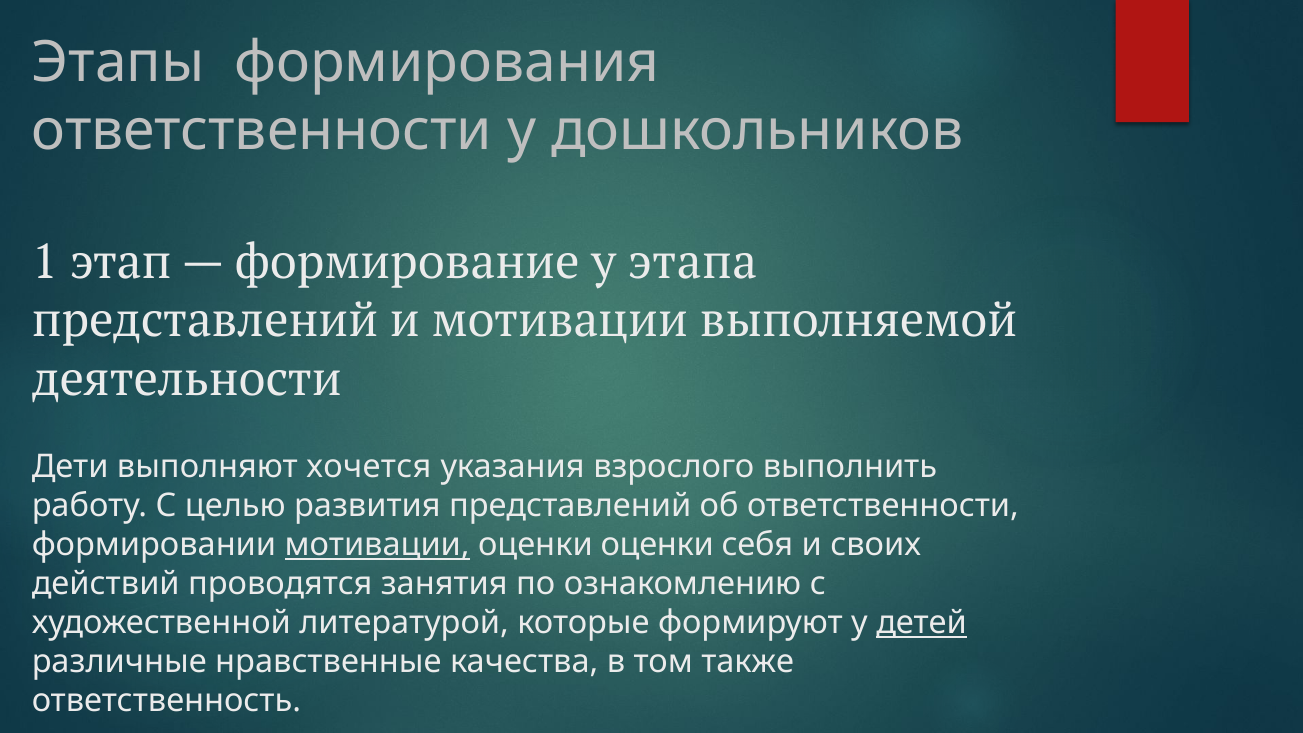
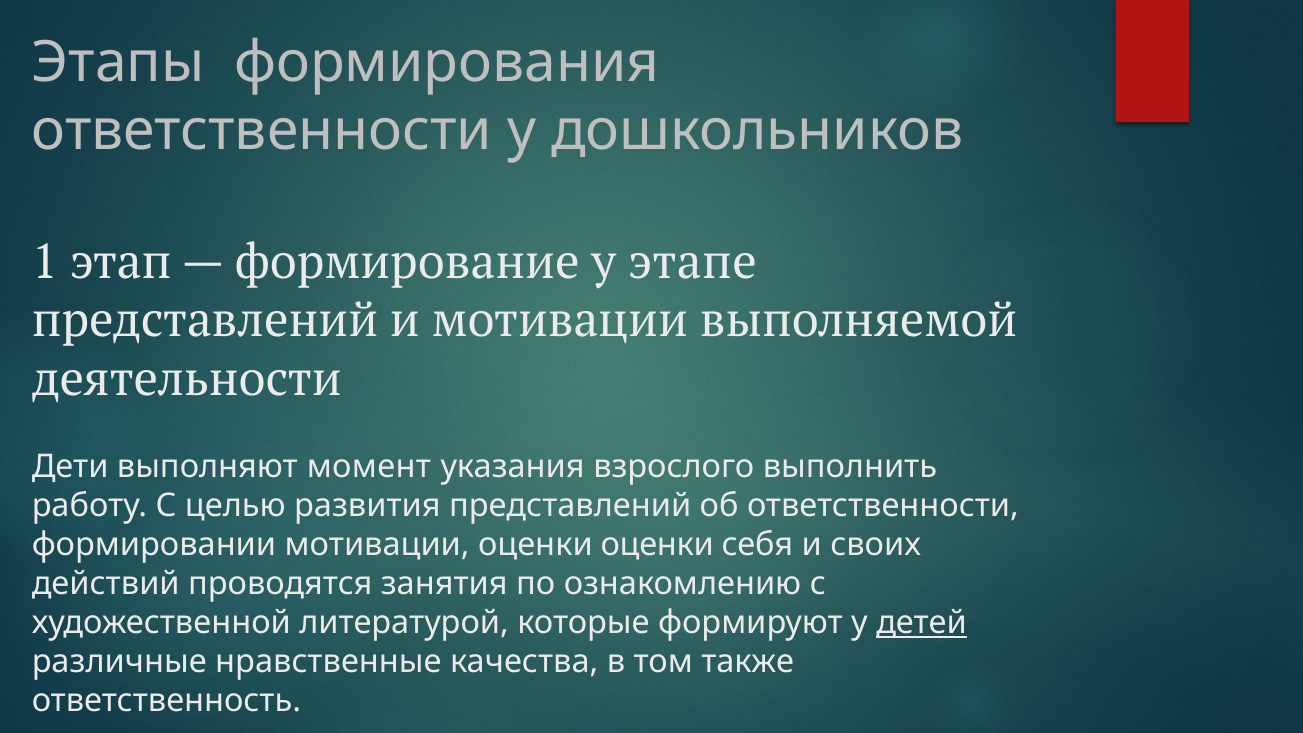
этапа: этапа -> этапе (692, 262)
хочется: хочется -> момент (369, 466)
мотивации underline: present -> none (377, 544)
